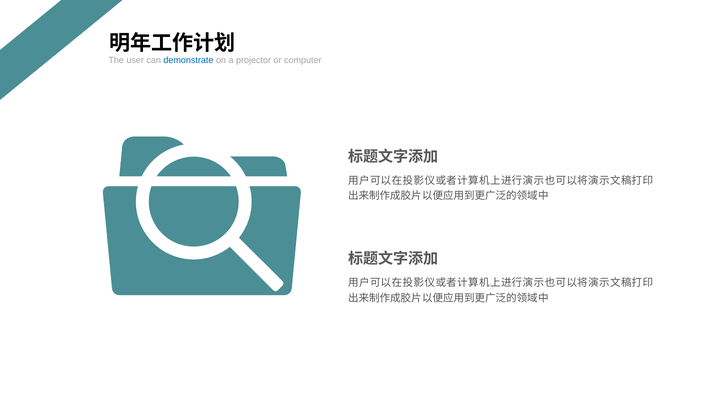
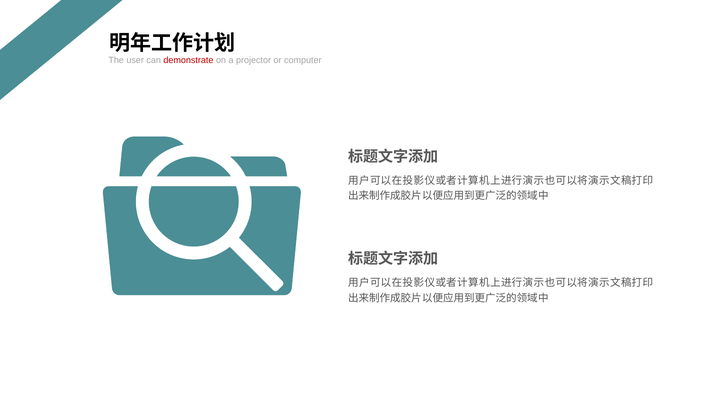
demonstrate colour: blue -> red (188, 60)
